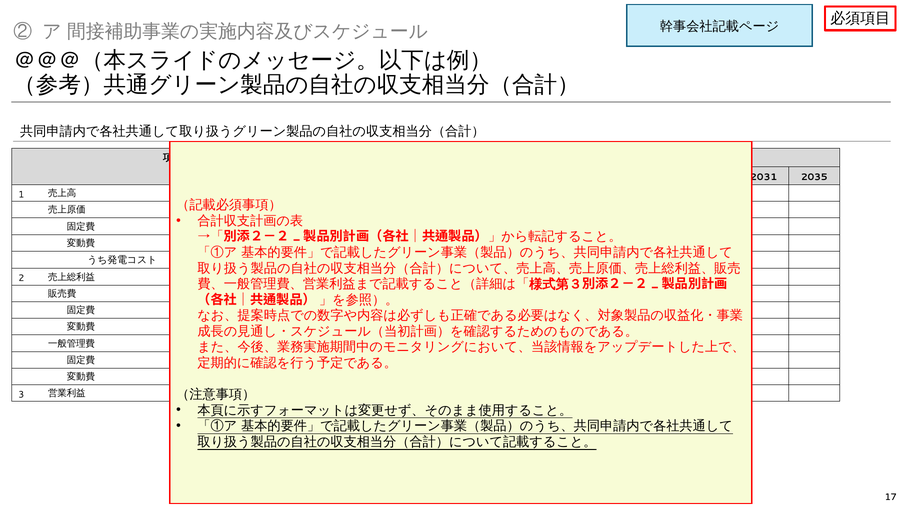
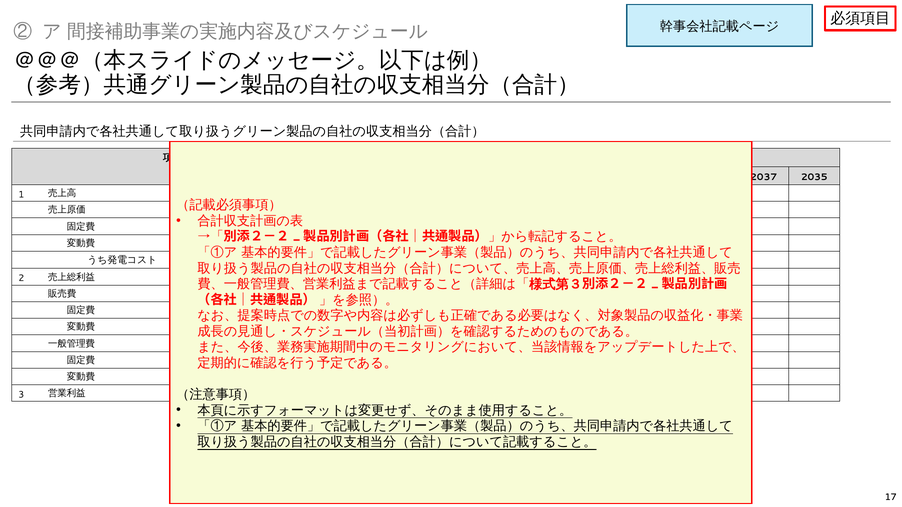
2031: 2031 -> 2037 (764, 177)
